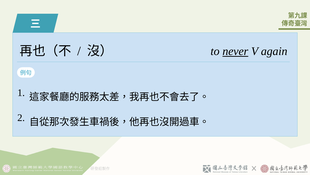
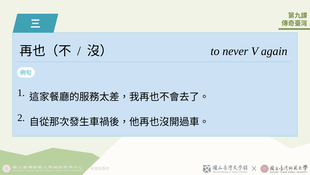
never underline: present -> none (235, 51)
